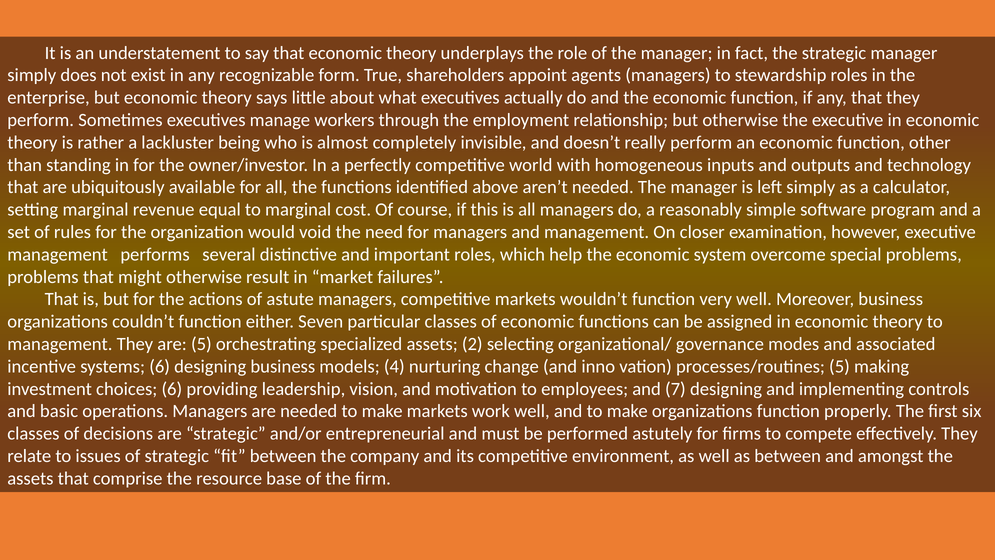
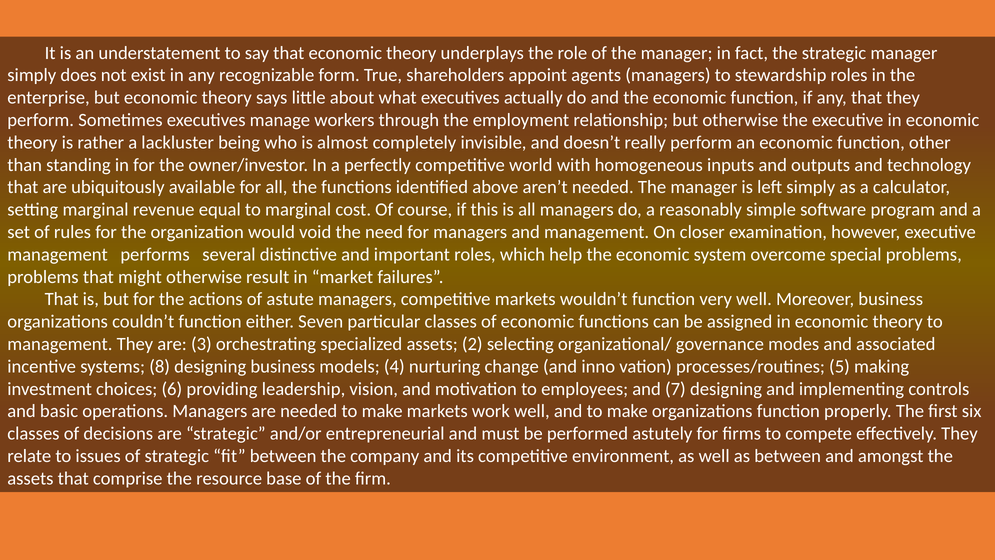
are 5: 5 -> 3 (201, 344)
systems 6: 6 -> 8 (160, 366)
